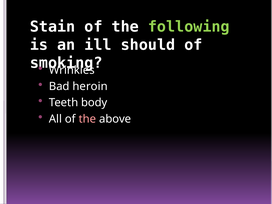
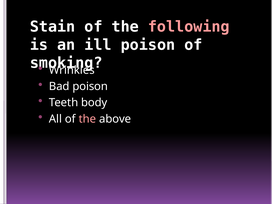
following colour: light green -> pink (189, 27)
ill should: should -> poison (148, 45)
Bad heroin: heroin -> poison (90, 86)
